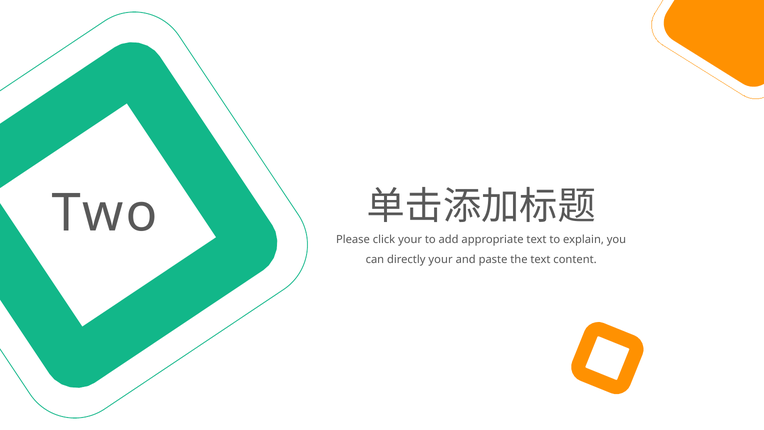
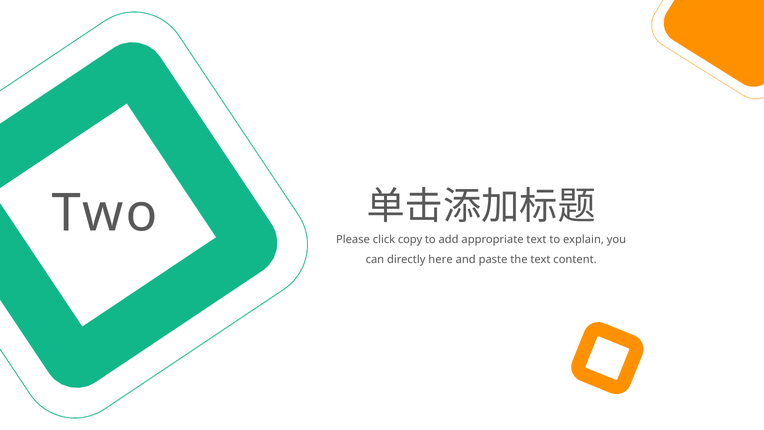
click your: your -> copy (410, 240)
directly your: your -> here (441, 260)
